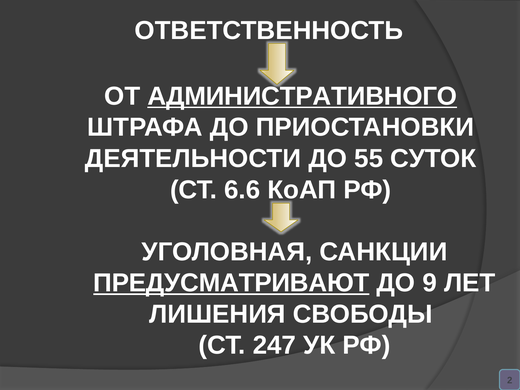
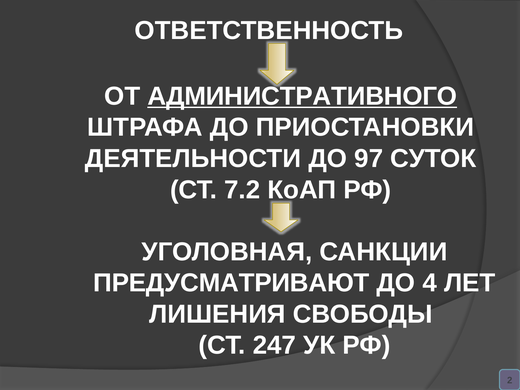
55: 55 -> 97 (369, 159)
6.6: 6.6 -> 7.2 (242, 190)
ПРЕДУСМАТРИВАЮТ underline: present -> none (231, 283)
9: 9 -> 4 (430, 283)
